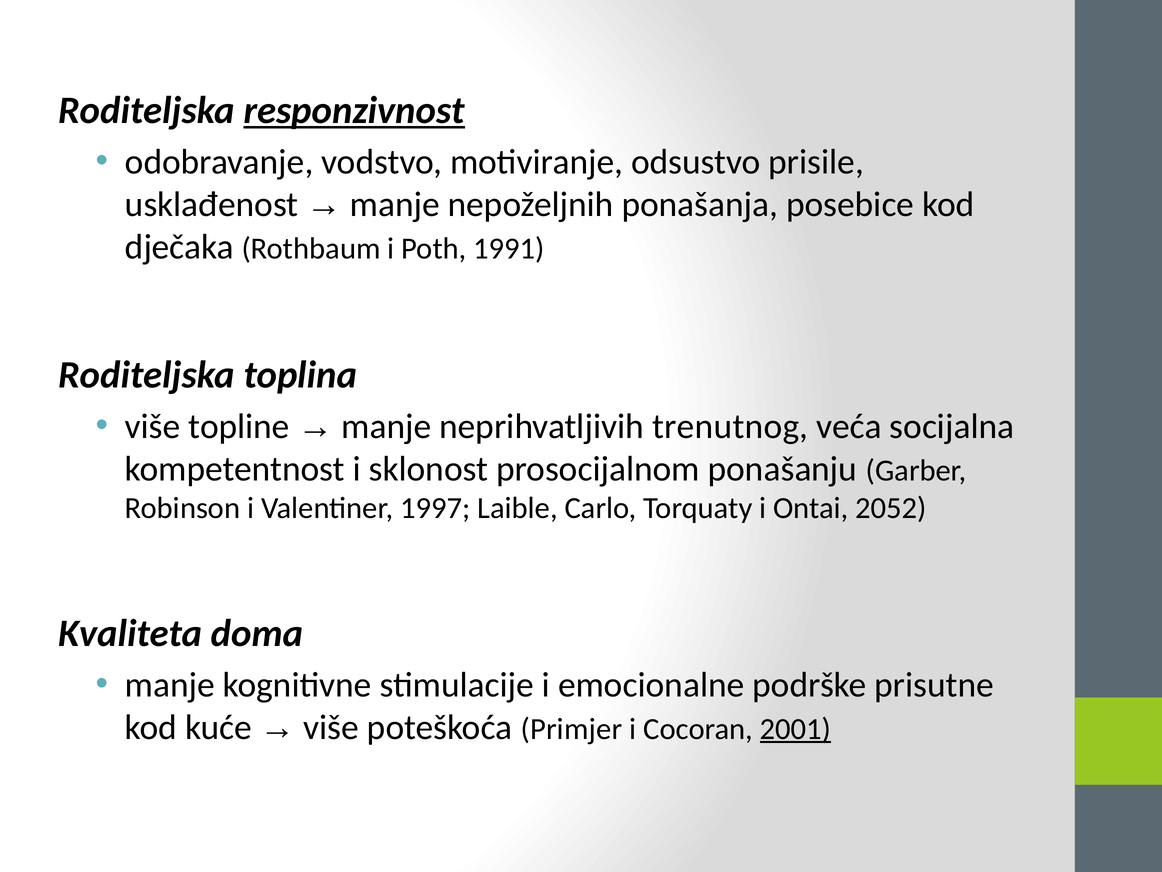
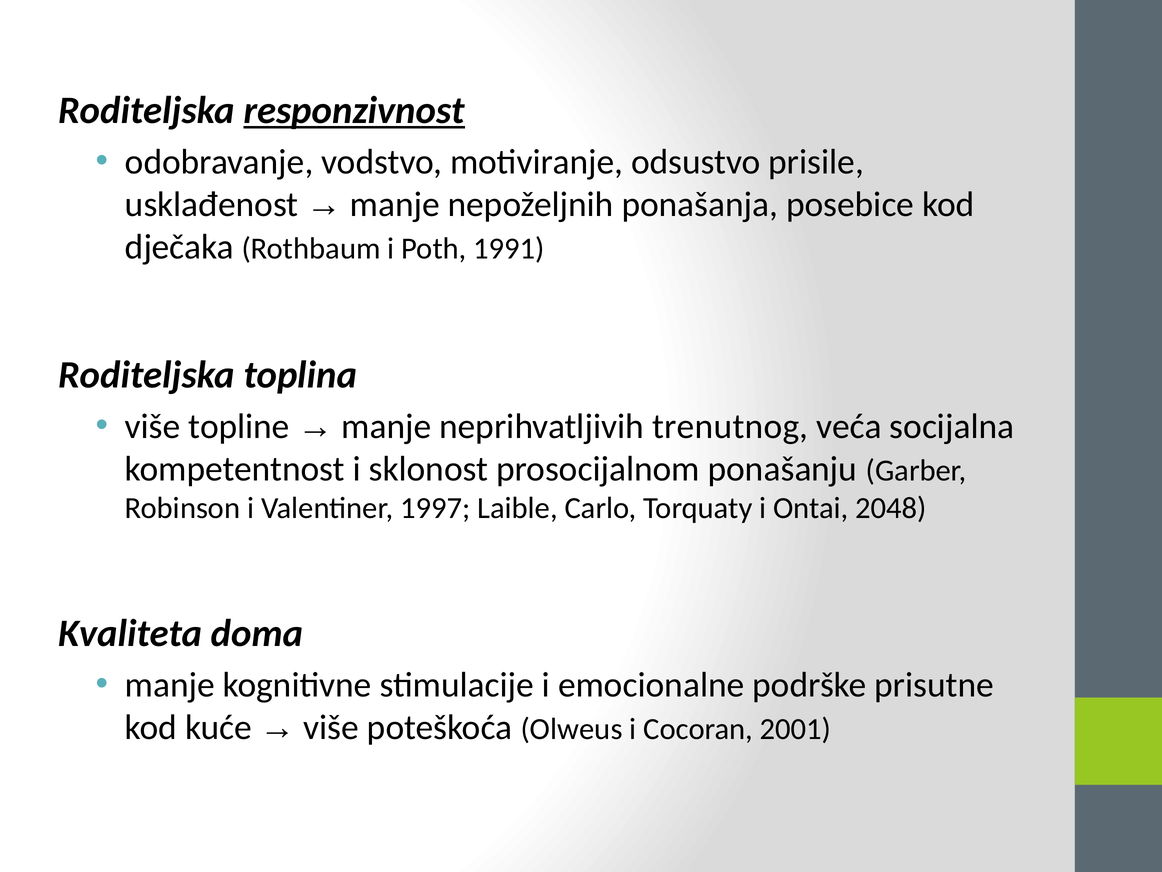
2052: 2052 -> 2048 (891, 508)
Primjer: Primjer -> Olweus (572, 729)
2001 underline: present -> none (796, 729)
